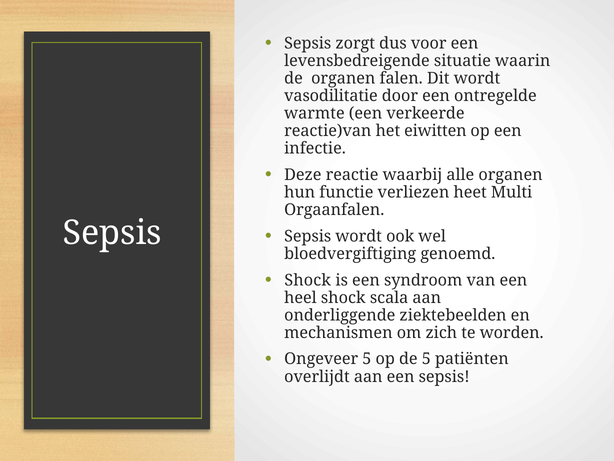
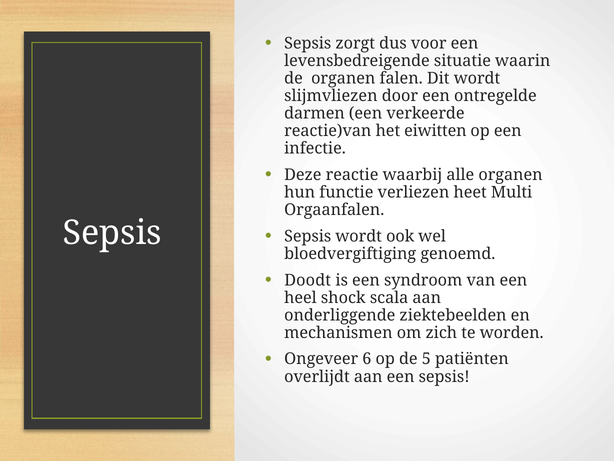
vasodilitatie: vasodilitatie -> slijmvliezen (331, 96)
warmte: warmte -> darmen (315, 113)
Shock: Shock -> Doodt (308, 280)
Ongeveer 5: 5 -> 6 (367, 359)
